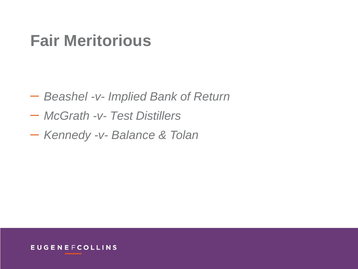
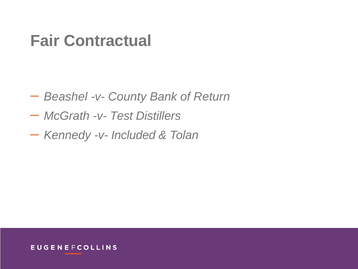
Meritorious: Meritorious -> Contractual (108, 41)
Implied: Implied -> County (127, 96)
Balance: Balance -> Included (133, 135)
